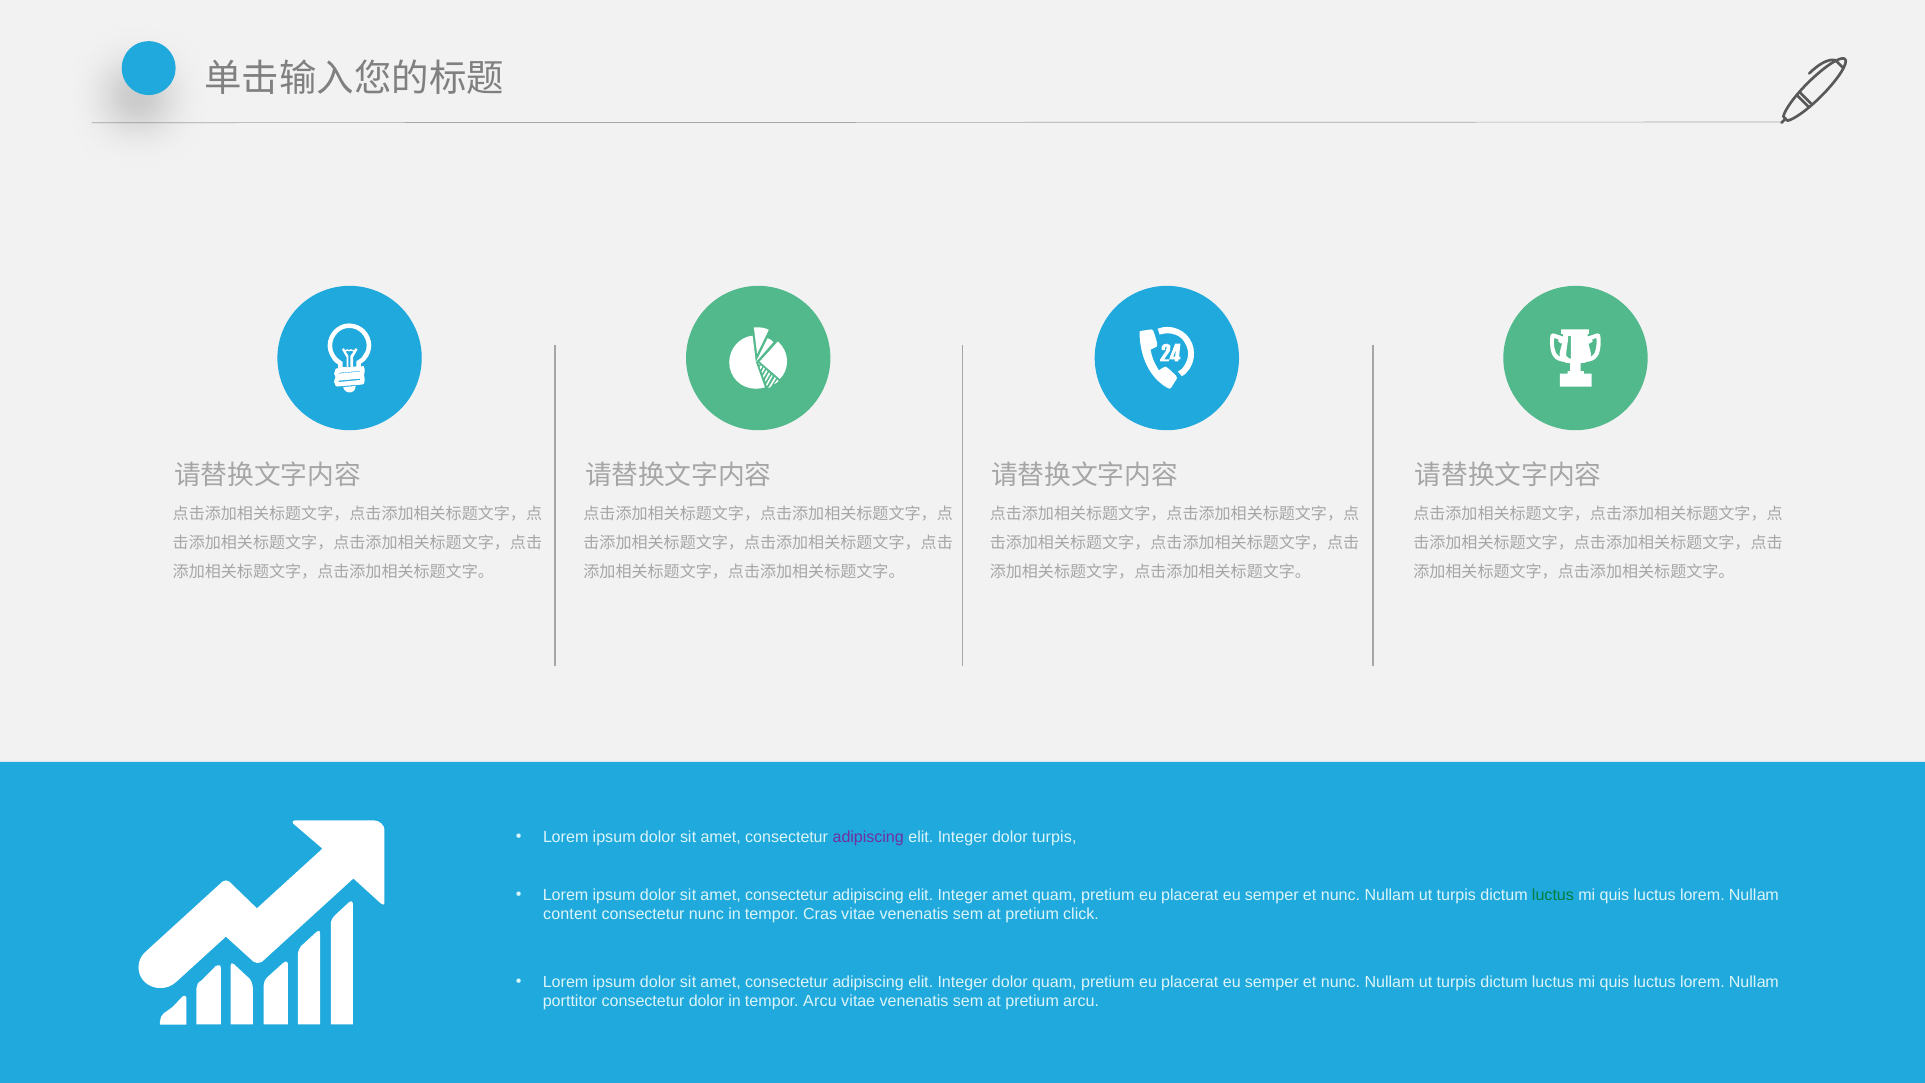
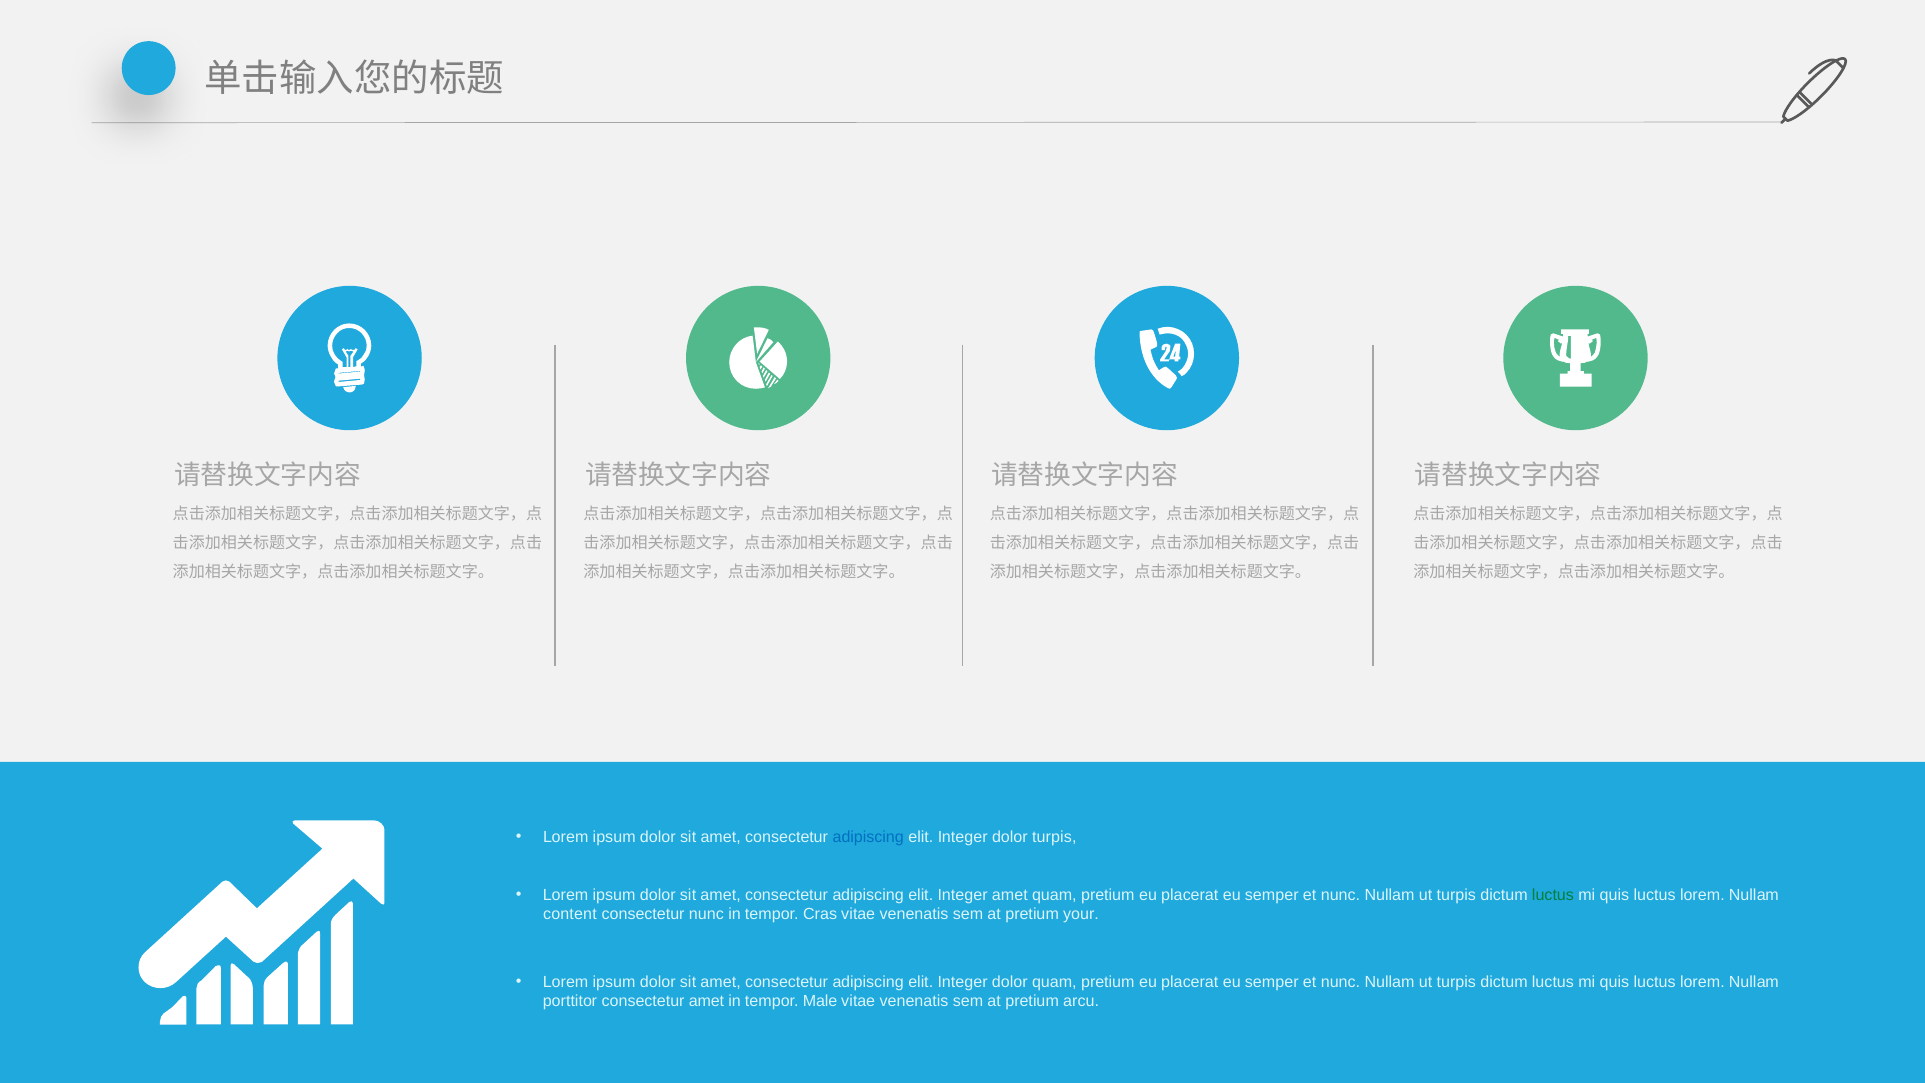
adipiscing colour: purple -> blue (868, 837)
click: click -> your (1081, 914)
consectetur dolor: dolor -> amet (706, 1001)
tempor Arcu: Arcu -> Male (820, 1001)
